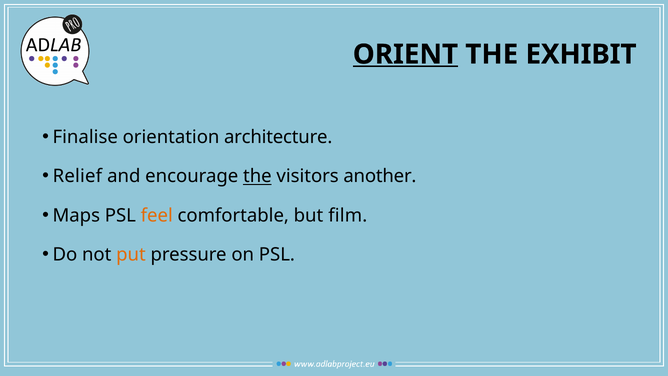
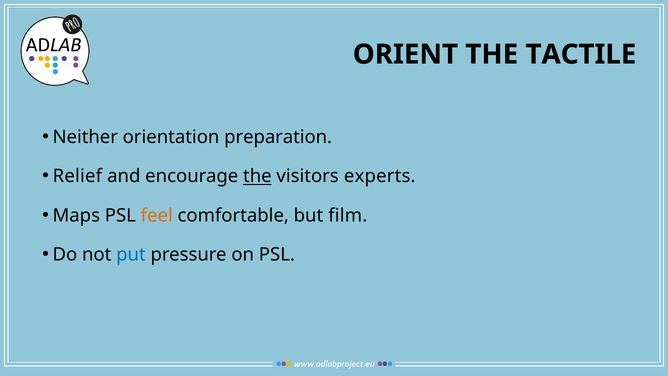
ORIENT underline: present -> none (405, 54)
EXHIBIT: EXHIBIT -> TACTILE (581, 54)
Finalise: Finalise -> Neither (85, 137)
architecture: architecture -> preparation (278, 137)
another: another -> experts (380, 176)
put colour: orange -> blue (131, 254)
